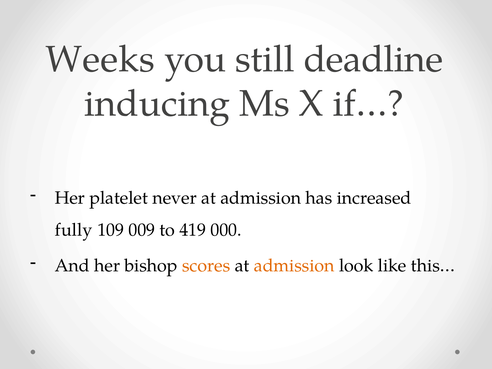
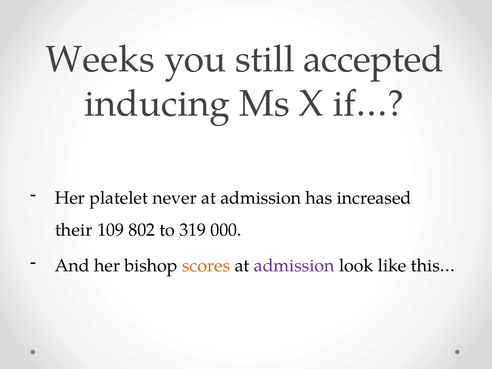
deadline: deadline -> accepted (373, 59)
fully: fully -> their (74, 230)
009: 009 -> 802 (142, 230)
419: 419 -> 319 (193, 230)
admission colour: orange -> purple (294, 266)
